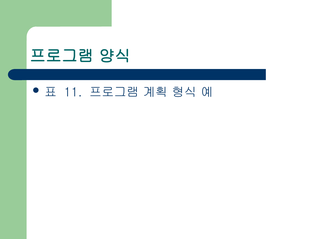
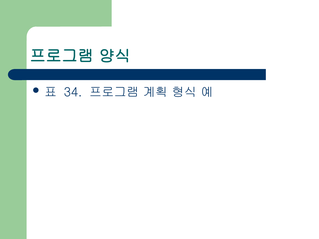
11: 11 -> 34 (73, 92)
